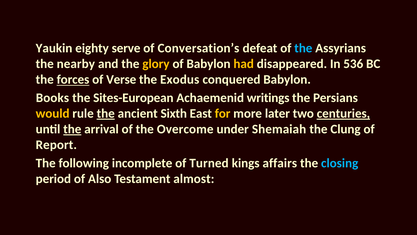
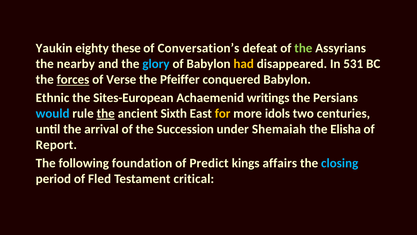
serve: serve -> these (126, 48)
the colour: light blue -> light green (303, 48)
glory colour: yellow -> light blue (156, 64)
536: 536 -> 531 (353, 64)
Exodus: Exodus -> Pfeiffer (180, 79)
Books: Books -> Ethnic (53, 98)
would colour: yellow -> light blue (53, 113)
later: later -> idols (277, 113)
centuries underline: present -> none (343, 113)
the underline: present -> none (72, 129)
Overcome: Overcome -> Succession (185, 129)
Clung: Clung -> Elisha (346, 129)
incomplete: incomplete -> foundation (142, 163)
Turned: Turned -> Predict (209, 163)
Also: Also -> Fled (100, 179)
almost: almost -> critical (194, 179)
